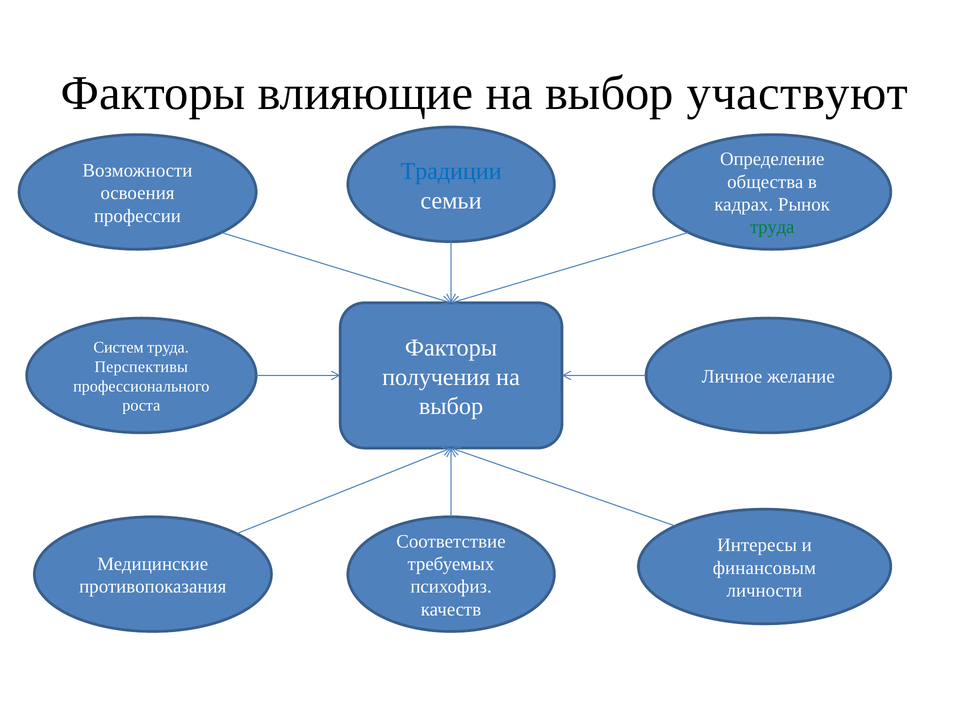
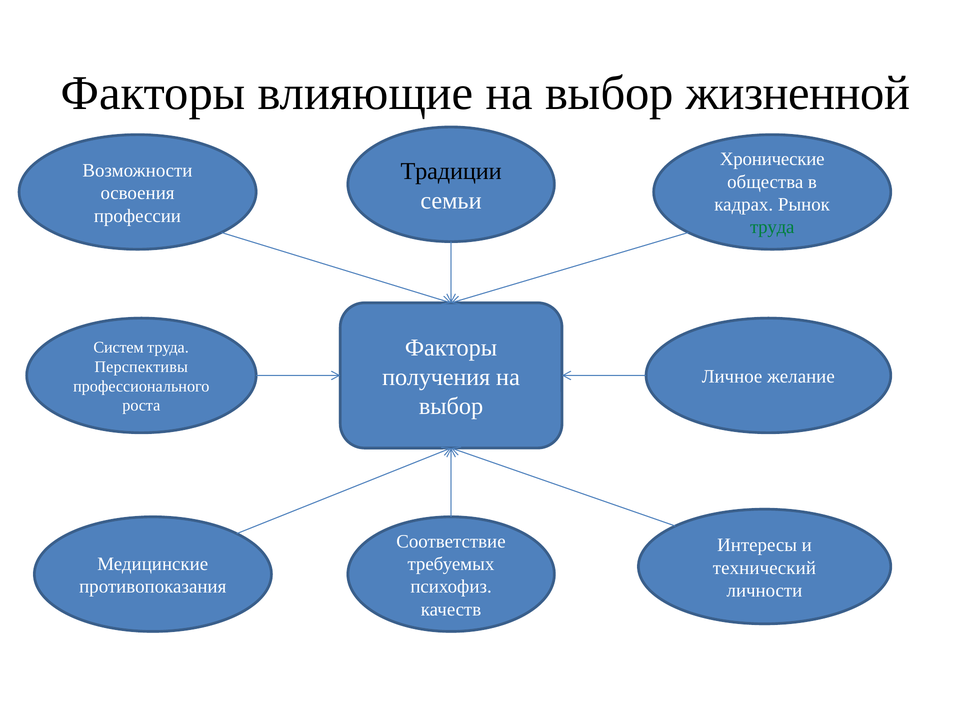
участвуют: участвуют -> жизненной (798, 93)
Определение: Определение -> Хронические (772, 159)
Традиции colour: blue -> black (451, 171)
финансовым: финансовым -> технический (764, 568)
